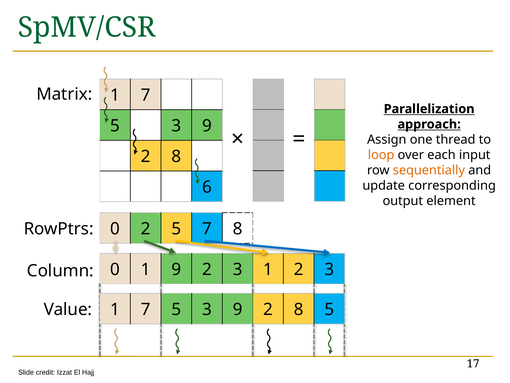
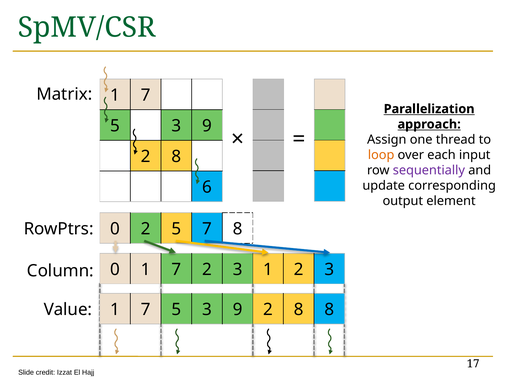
sequentially colour: orange -> purple (429, 170)
0 1 9: 9 -> 7 (176, 269)
8 5: 5 -> 8 (329, 309)
